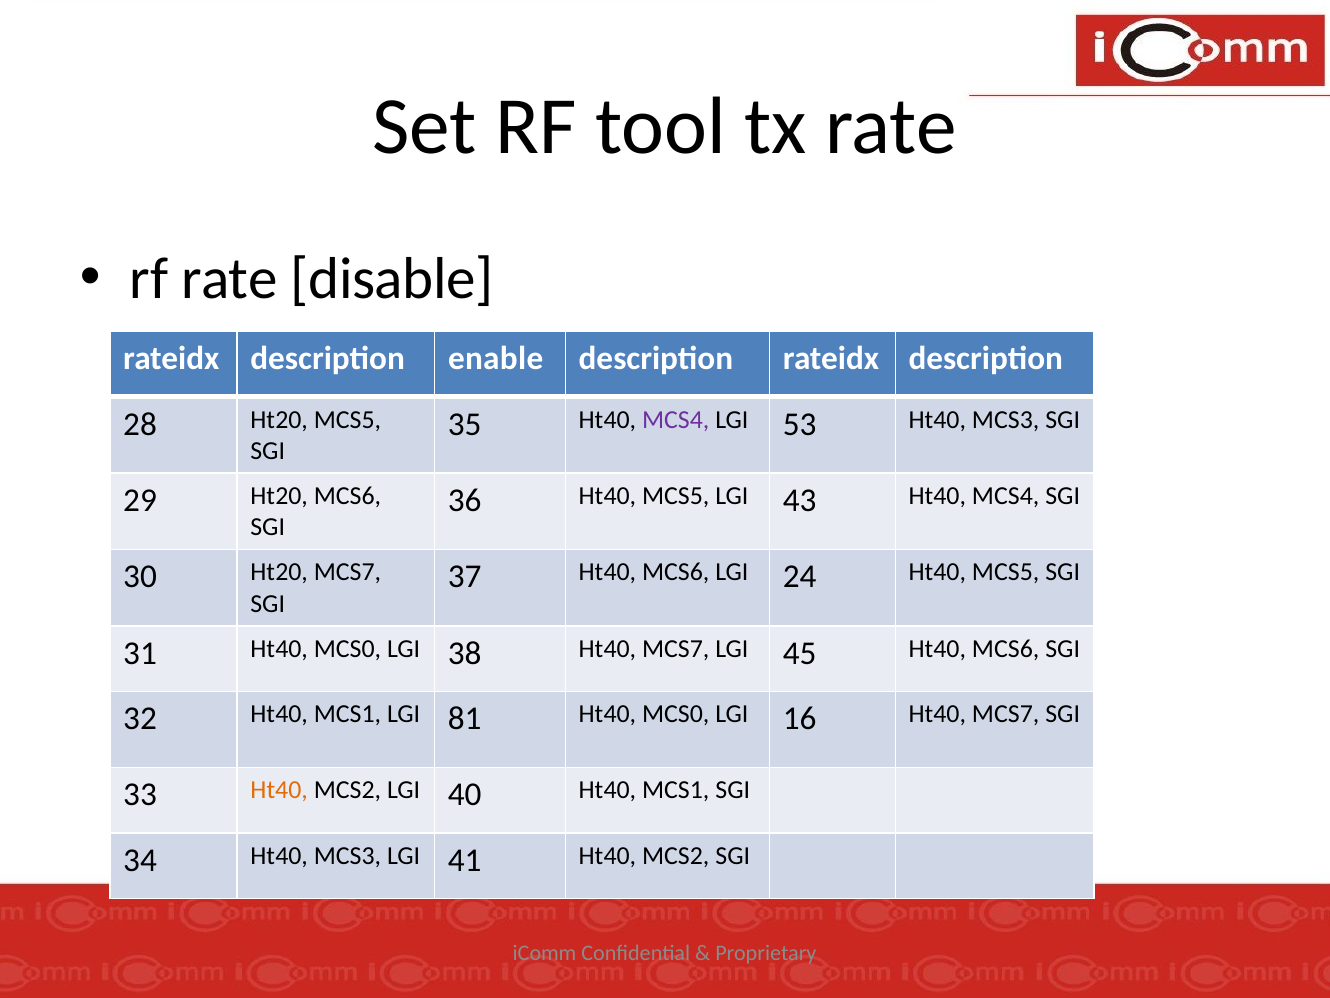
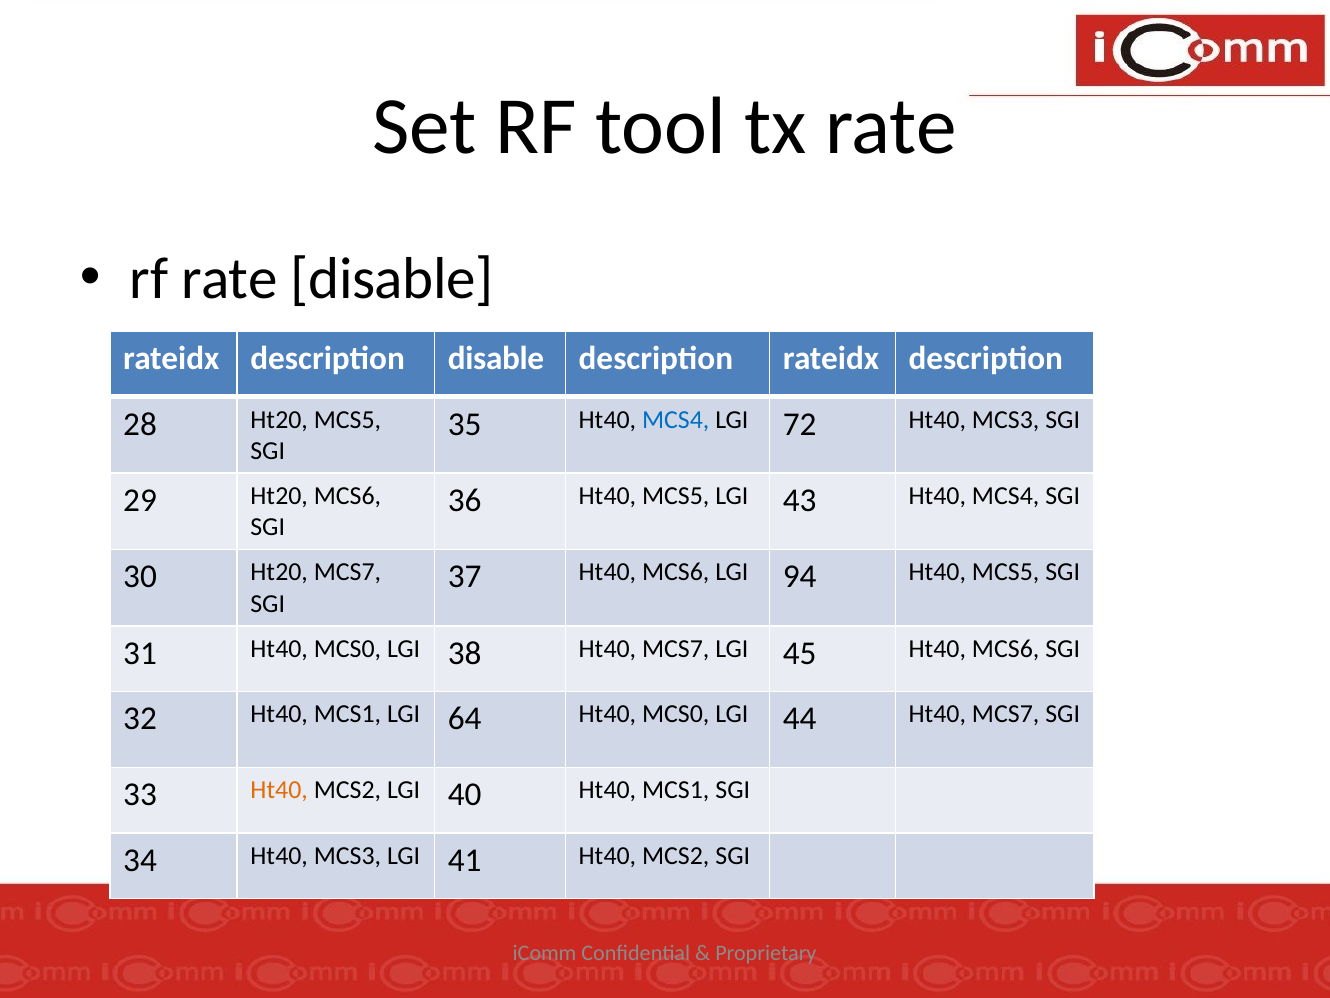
description enable: enable -> disable (496, 359)
MCS4 colour: purple -> blue (676, 419)
53: 53 -> 72 (800, 424)
24: 24 -> 94 (800, 577)
81: 81 -> 64 (465, 718)
16: 16 -> 44 (800, 718)
